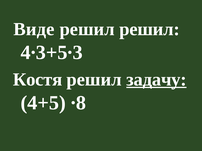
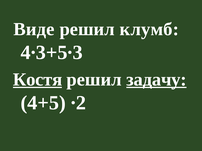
решил решил: решил -> клумб (149, 29)
Костя underline: none -> present (38, 80)
∙8: ∙8 -> ∙2 (78, 103)
